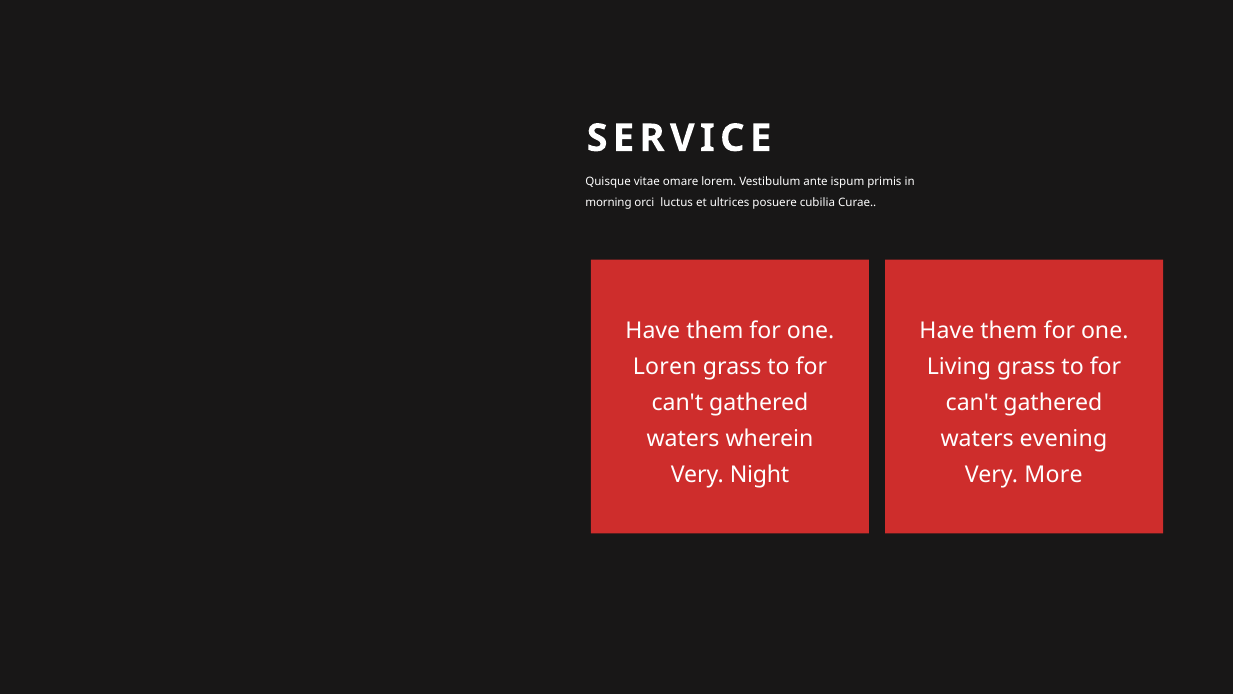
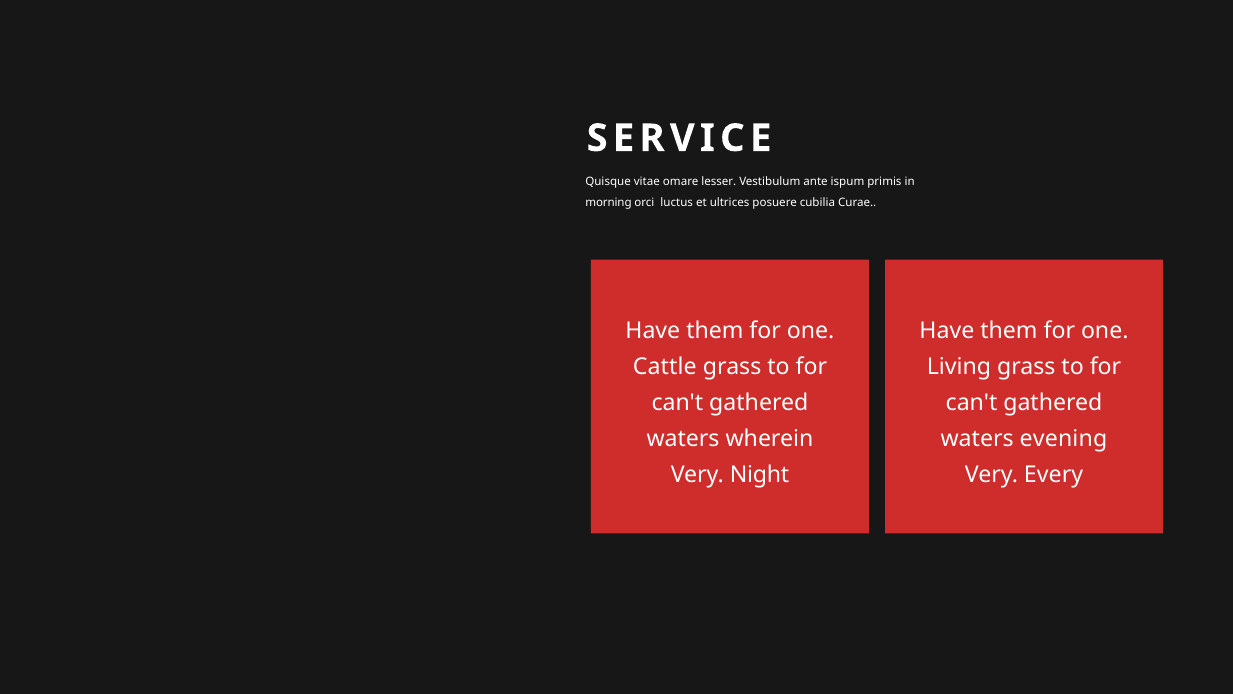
lorem: lorem -> lesser (719, 182)
Loren: Loren -> Cattle (665, 367)
More: More -> Every (1054, 475)
